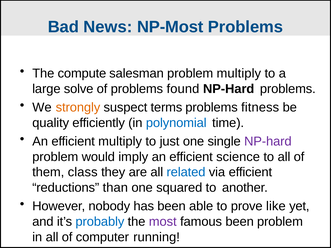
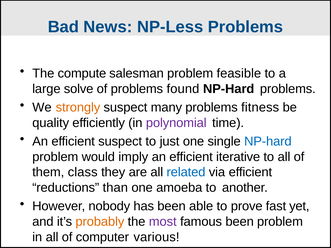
NP-Most: NP-Most -> NP-Less (170, 27)
problem multiply: multiply -> feasible (239, 73)
terms: terms -> many (166, 107)
polynomial colour: blue -> purple (176, 123)
efficient multiply: multiply -> suspect (120, 141)
NP-hard colour: purple -> blue (268, 141)
science: science -> iterative (238, 157)
squared: squared -> amoeba (179, 188)
like: like -> fast (276, 206)
probably colour: blue -> orange (100, 222)
running: running -> various (157, 237)
